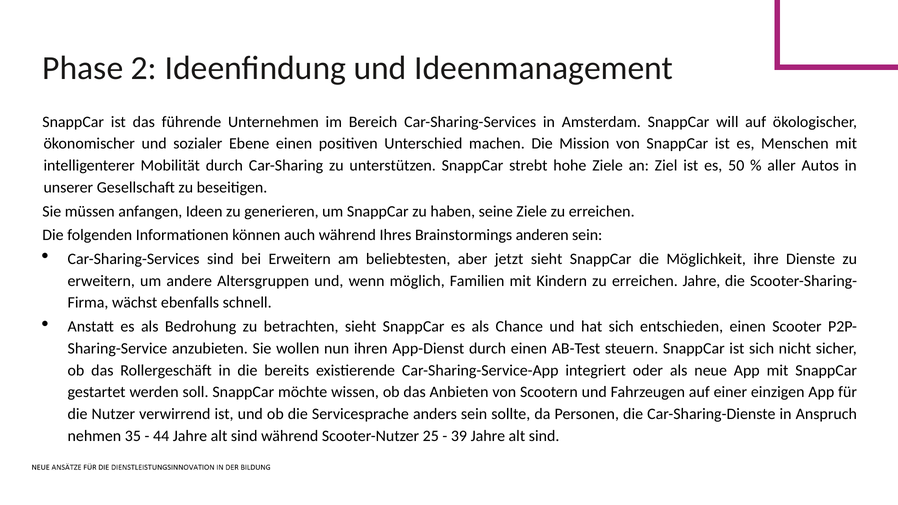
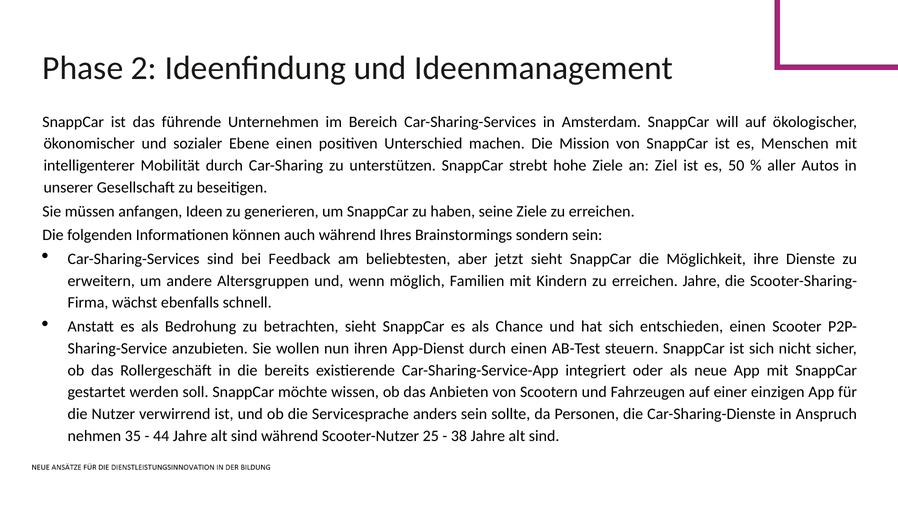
anderen: anderen -> sondern (542, 235)
bei Erweitern: Erweitern -> Feedback (300, 259)
39: 39 -> 38 (459, 436)
